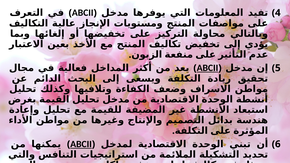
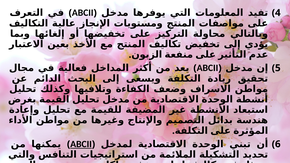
ABCII underline: present -> none (207, 68)
